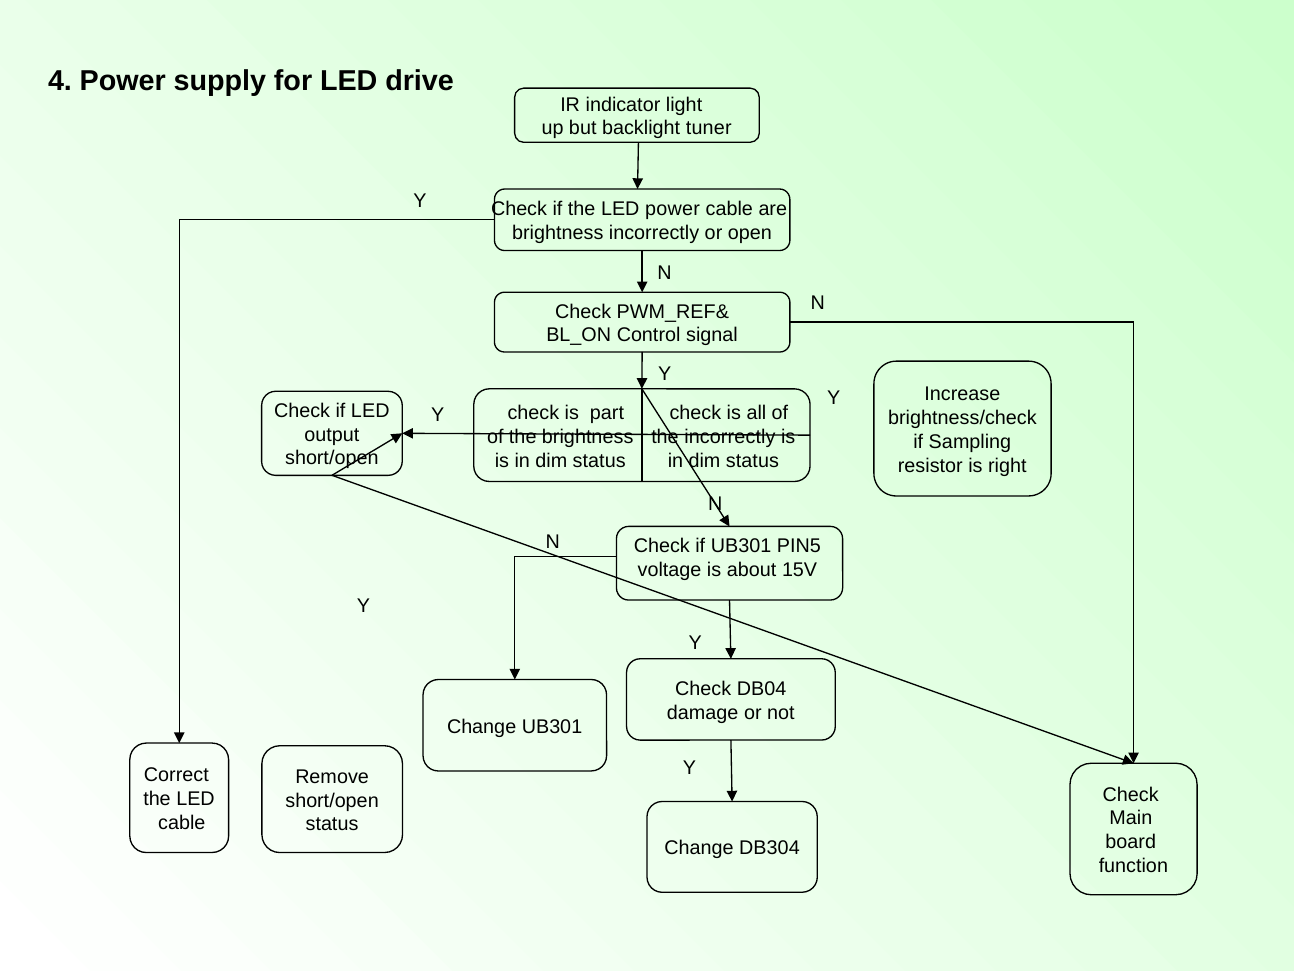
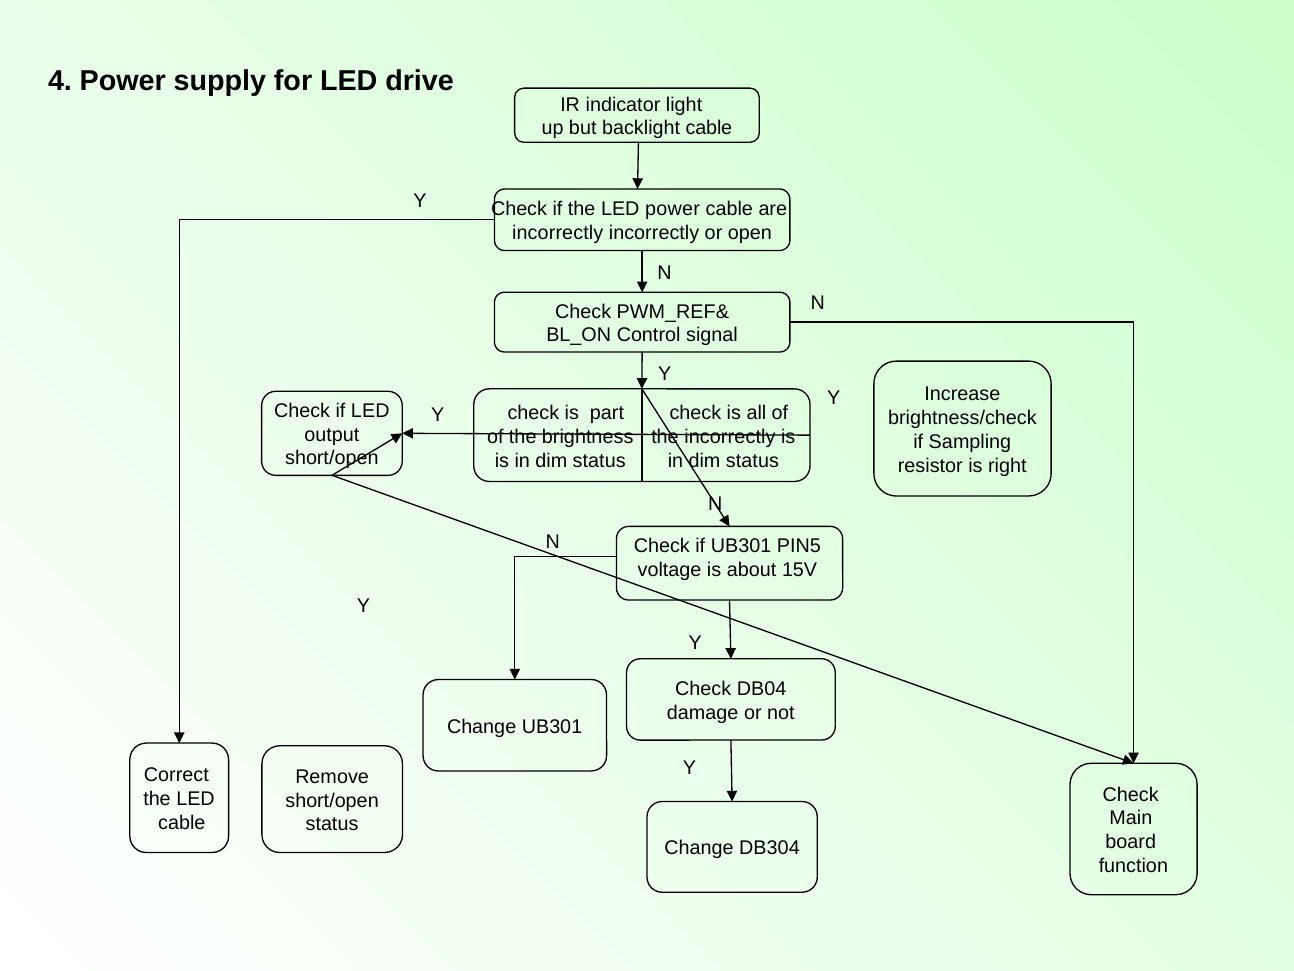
backlight tuner: tuner -> cable (709, 128)
brightness: brightness -> incorrectly (558, 233)
